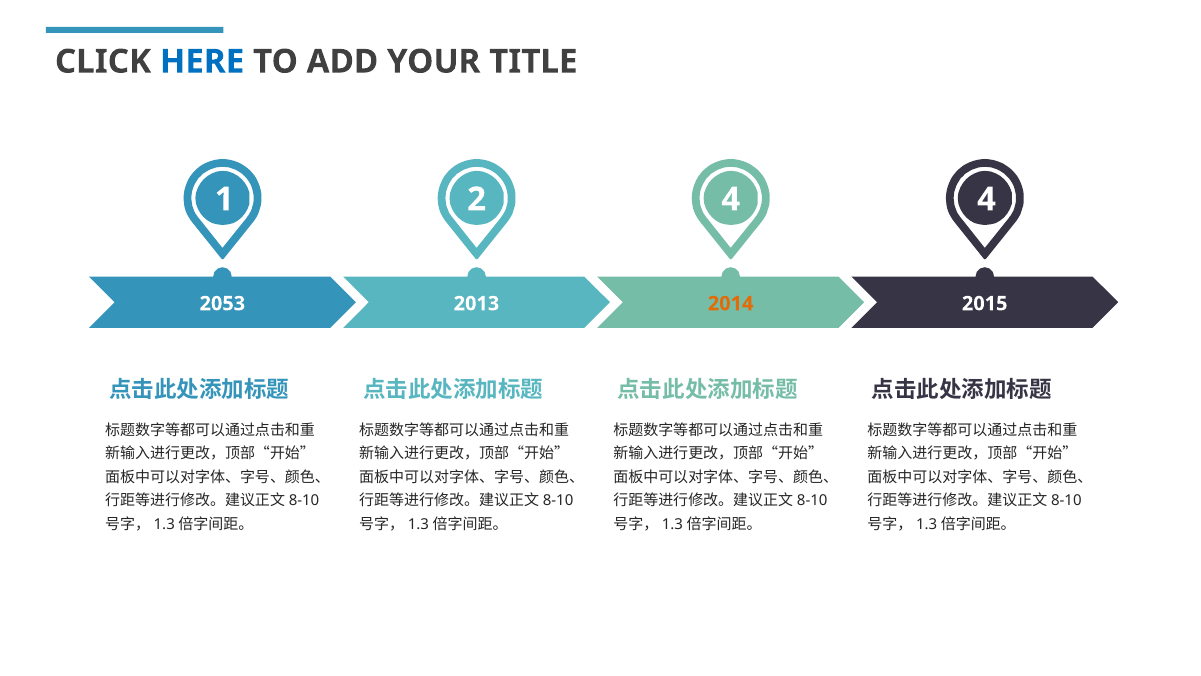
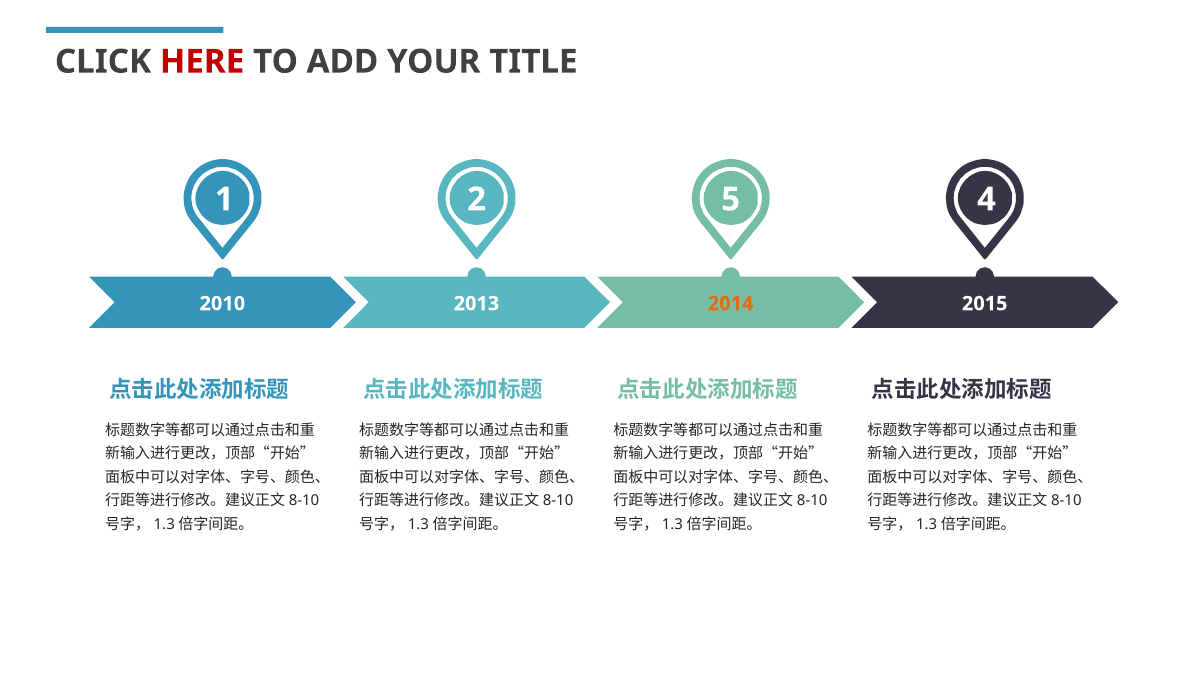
HERE colour: blue -> red (202, 62)
2 4: 4 -> 5 (731, 199)
2053: 2053 -> 2010 (222, 303)
